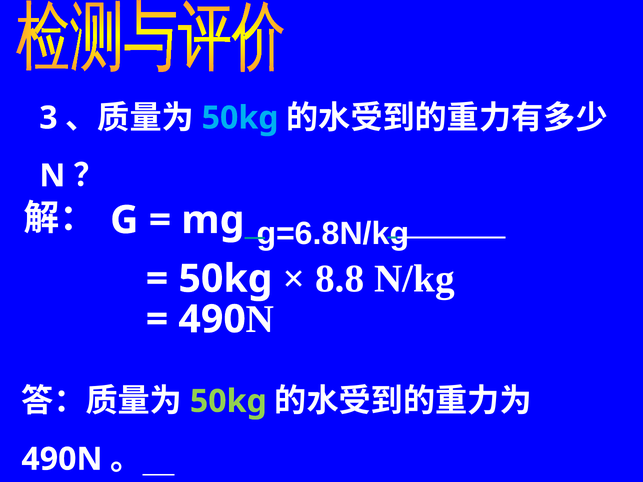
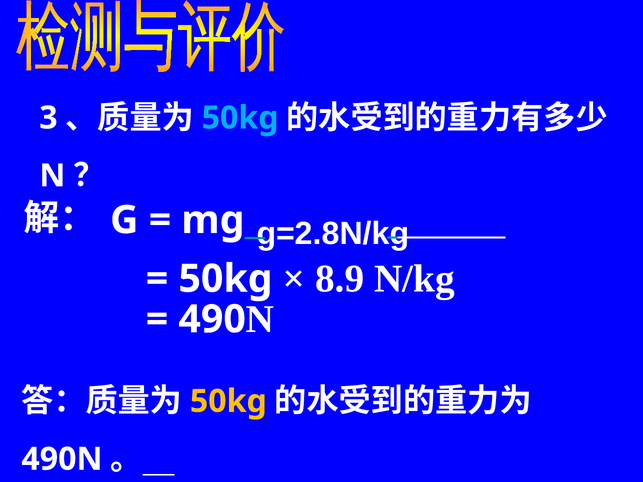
g=6.8N/kg: g=6.8N/kg -> g=2.8N/kg (333, 234)
8.8: 8.8 -> 8.9 (340, 279)
50kg colour: light green -> yellow (228, 402)
